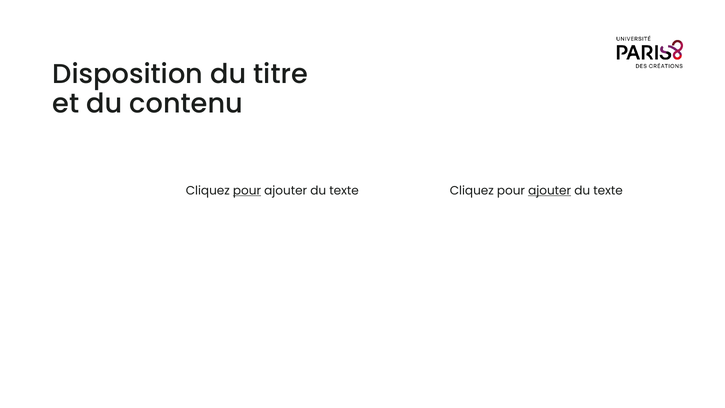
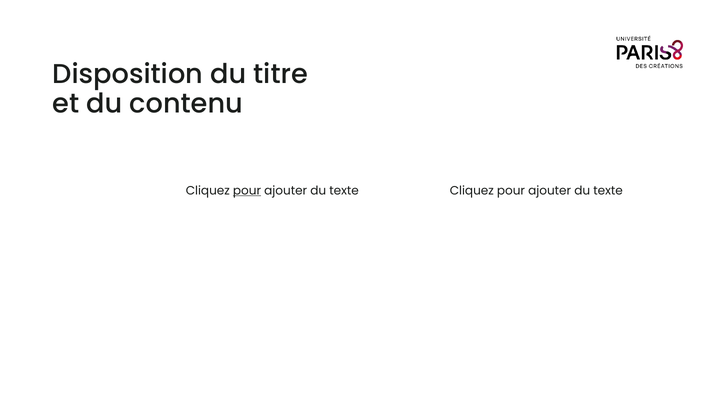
ajouter underline: present -> none (550, 190)
